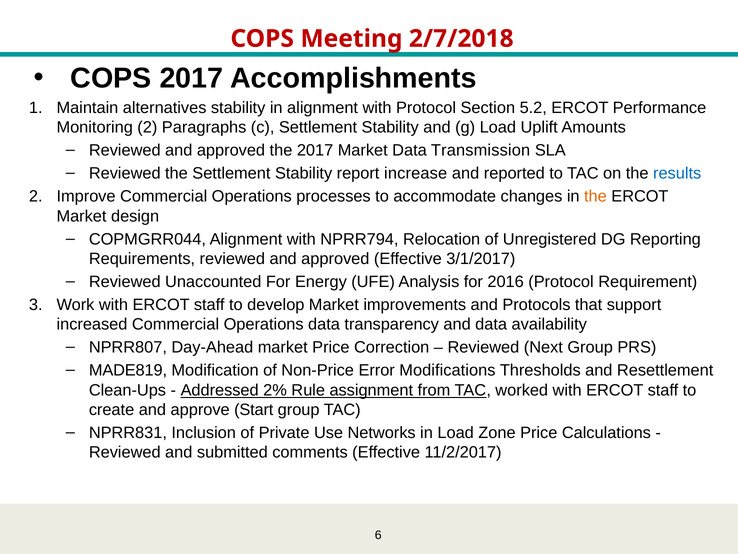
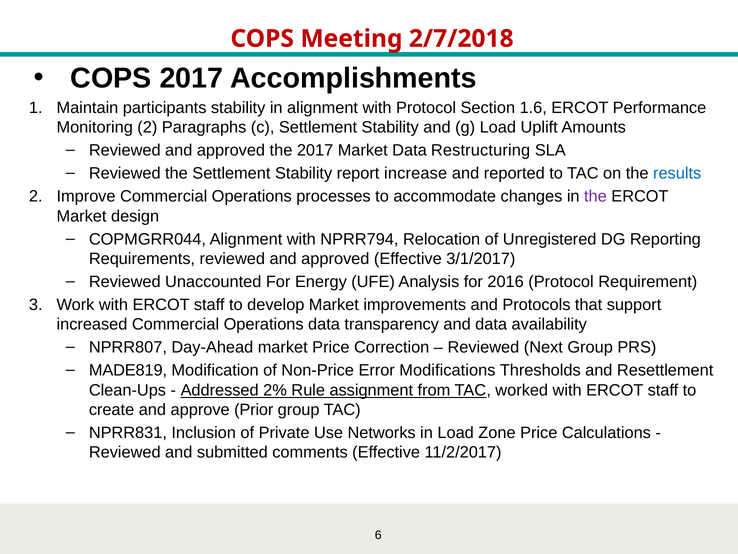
alternatives: alternatives -> participants (165, 108)
5.2: 5.2 -> 1.6 (533, 108)
Transmission: Transmission -> Restructuring (481, 150)
the colour: orange -> purple (595, 196)
Start: Start -> Prior (254, 409)
